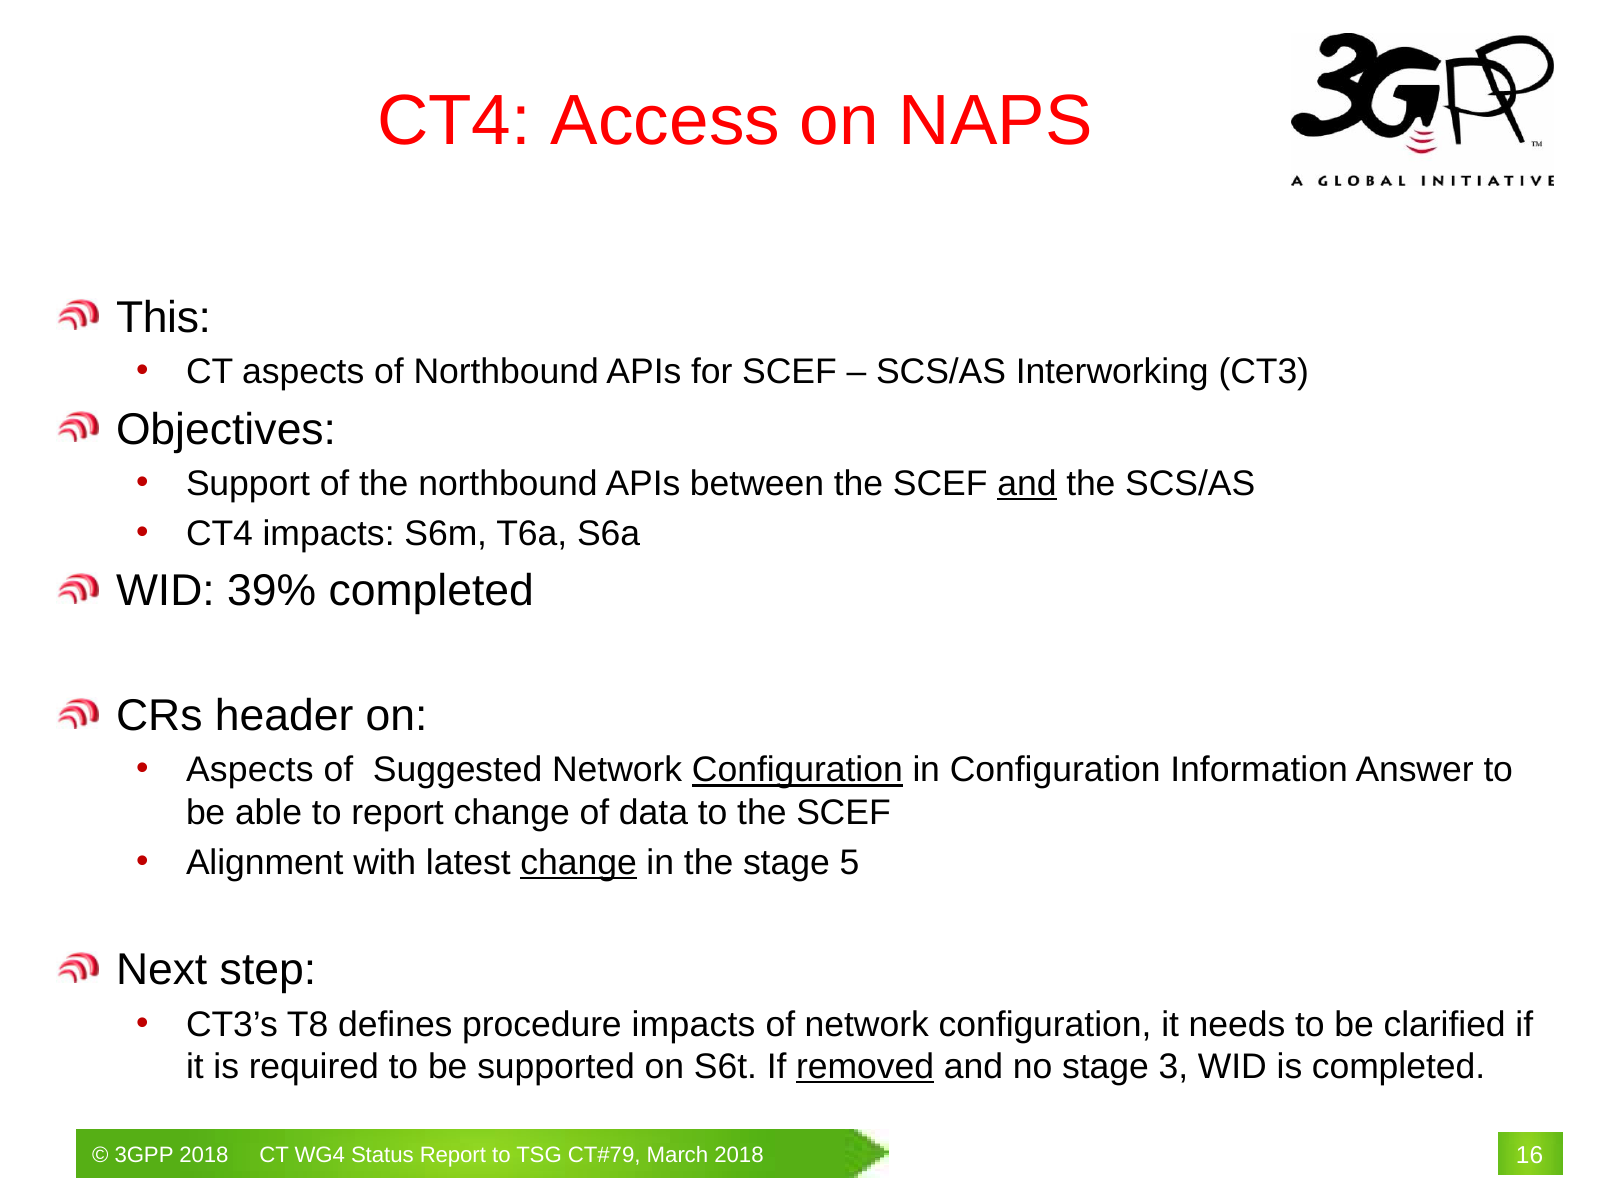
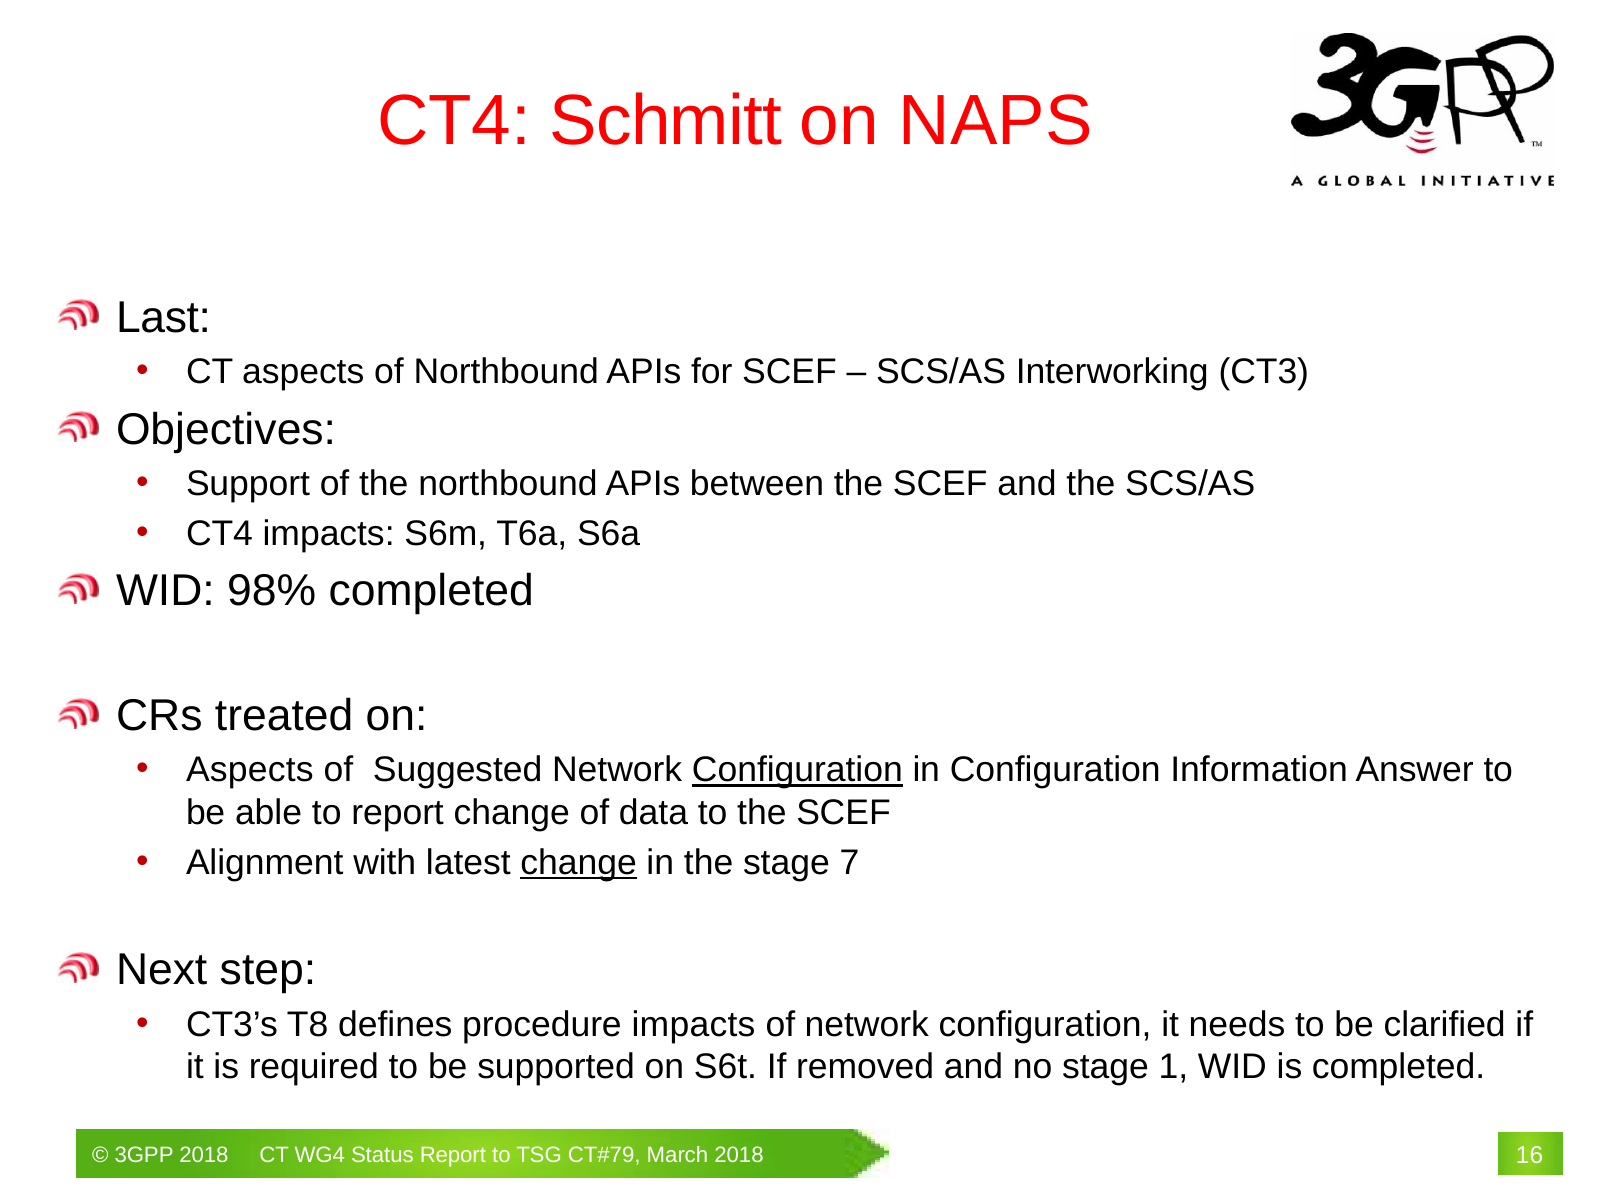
Access: Access -> Schmitt (666, 121)
This: This -> Last (164, 318)
and underline: present -> none (1027, 484)
39%: 39% -> 98% (272, 591)
header: header -> treated (284, 716)
5: 5 -> 7 (849, 863)
removed underline: present -> none (865, 1067)
3: 3 -> 1 (1173, 1067)
